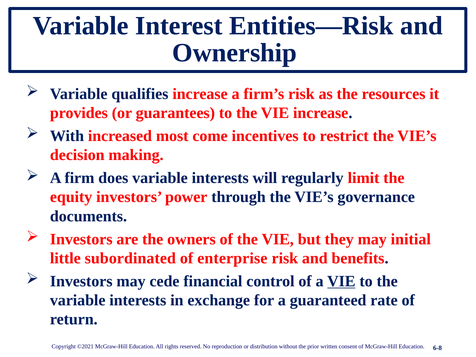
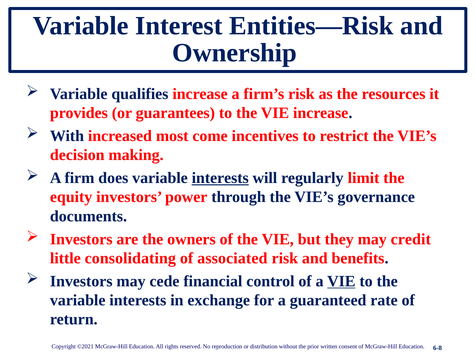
interests underline: none -> present (220, 178)
initial: initial -> credit (411, 239)
subordinated: subordinated -> consolidating (130, 258)
enterprise: enterprise -> associated (232, 258)
